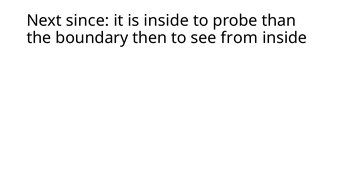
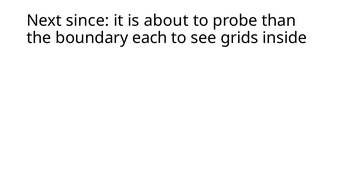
is inside: inside -> about (166, 21)
then: then -> each (150, 38)
from: from -> grids (239, 38)
